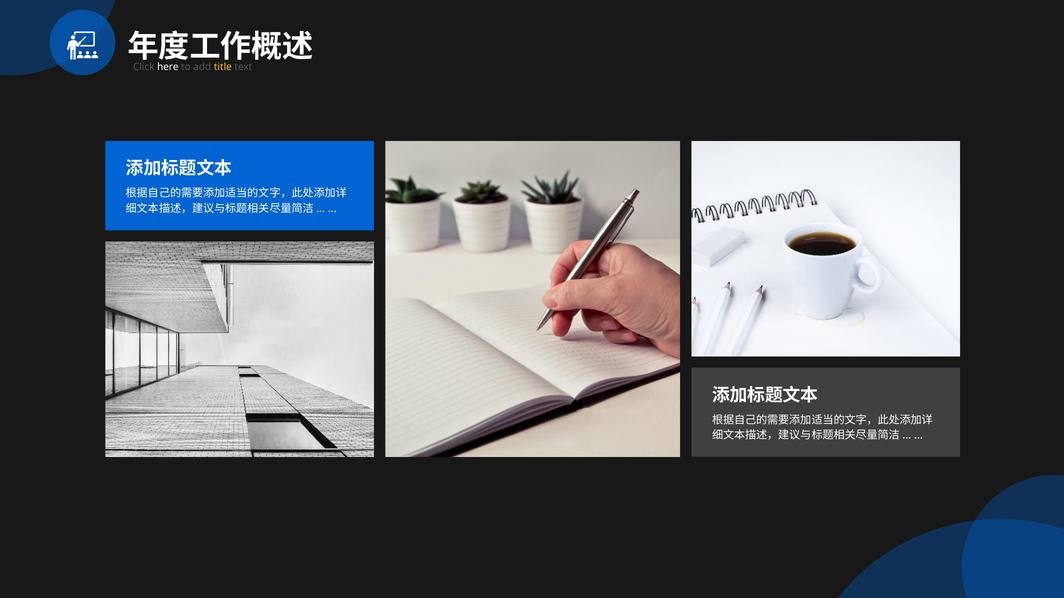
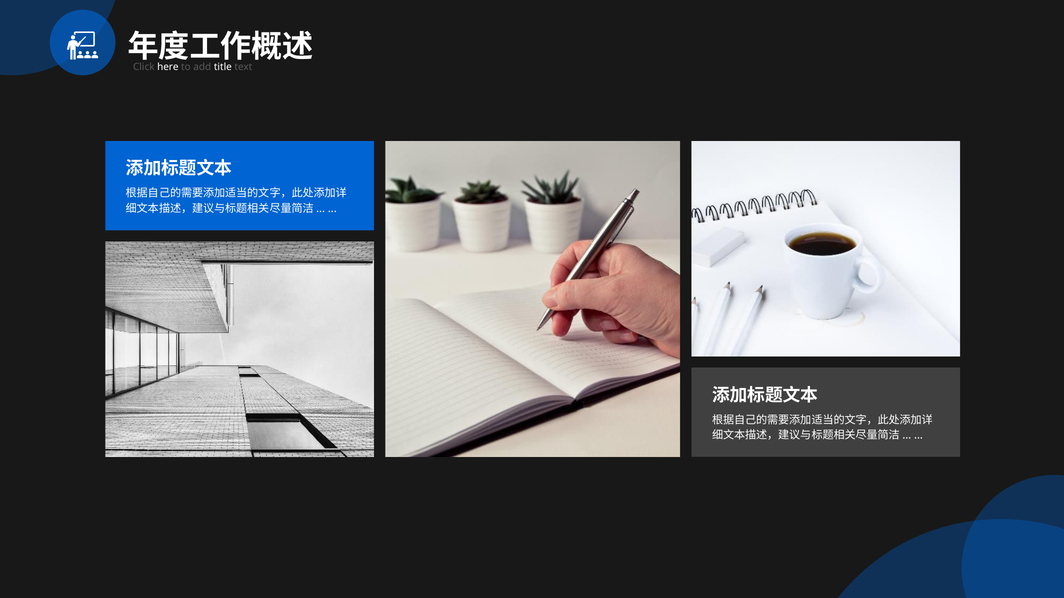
title colour: yellow -> white (223, 67)
